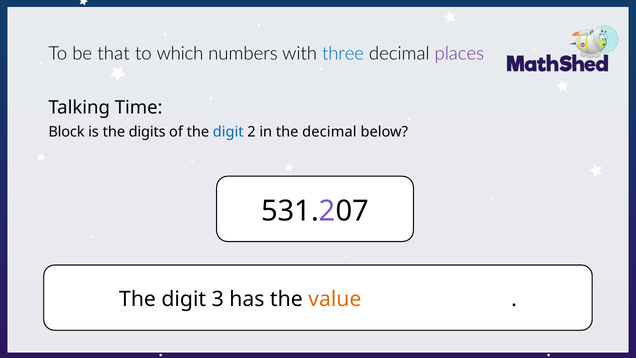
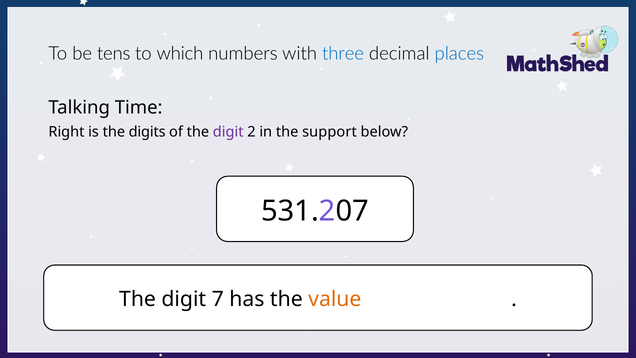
that: that -> tens (114, 53)
places colour: purple -> blue (459, 53)
Block: Block -> Right (66, 132)
digit colour: blue -> purple (228, 132)
the decimal: decimal -> support (329, 132)
3: 3 -> 7 (218, 299)
